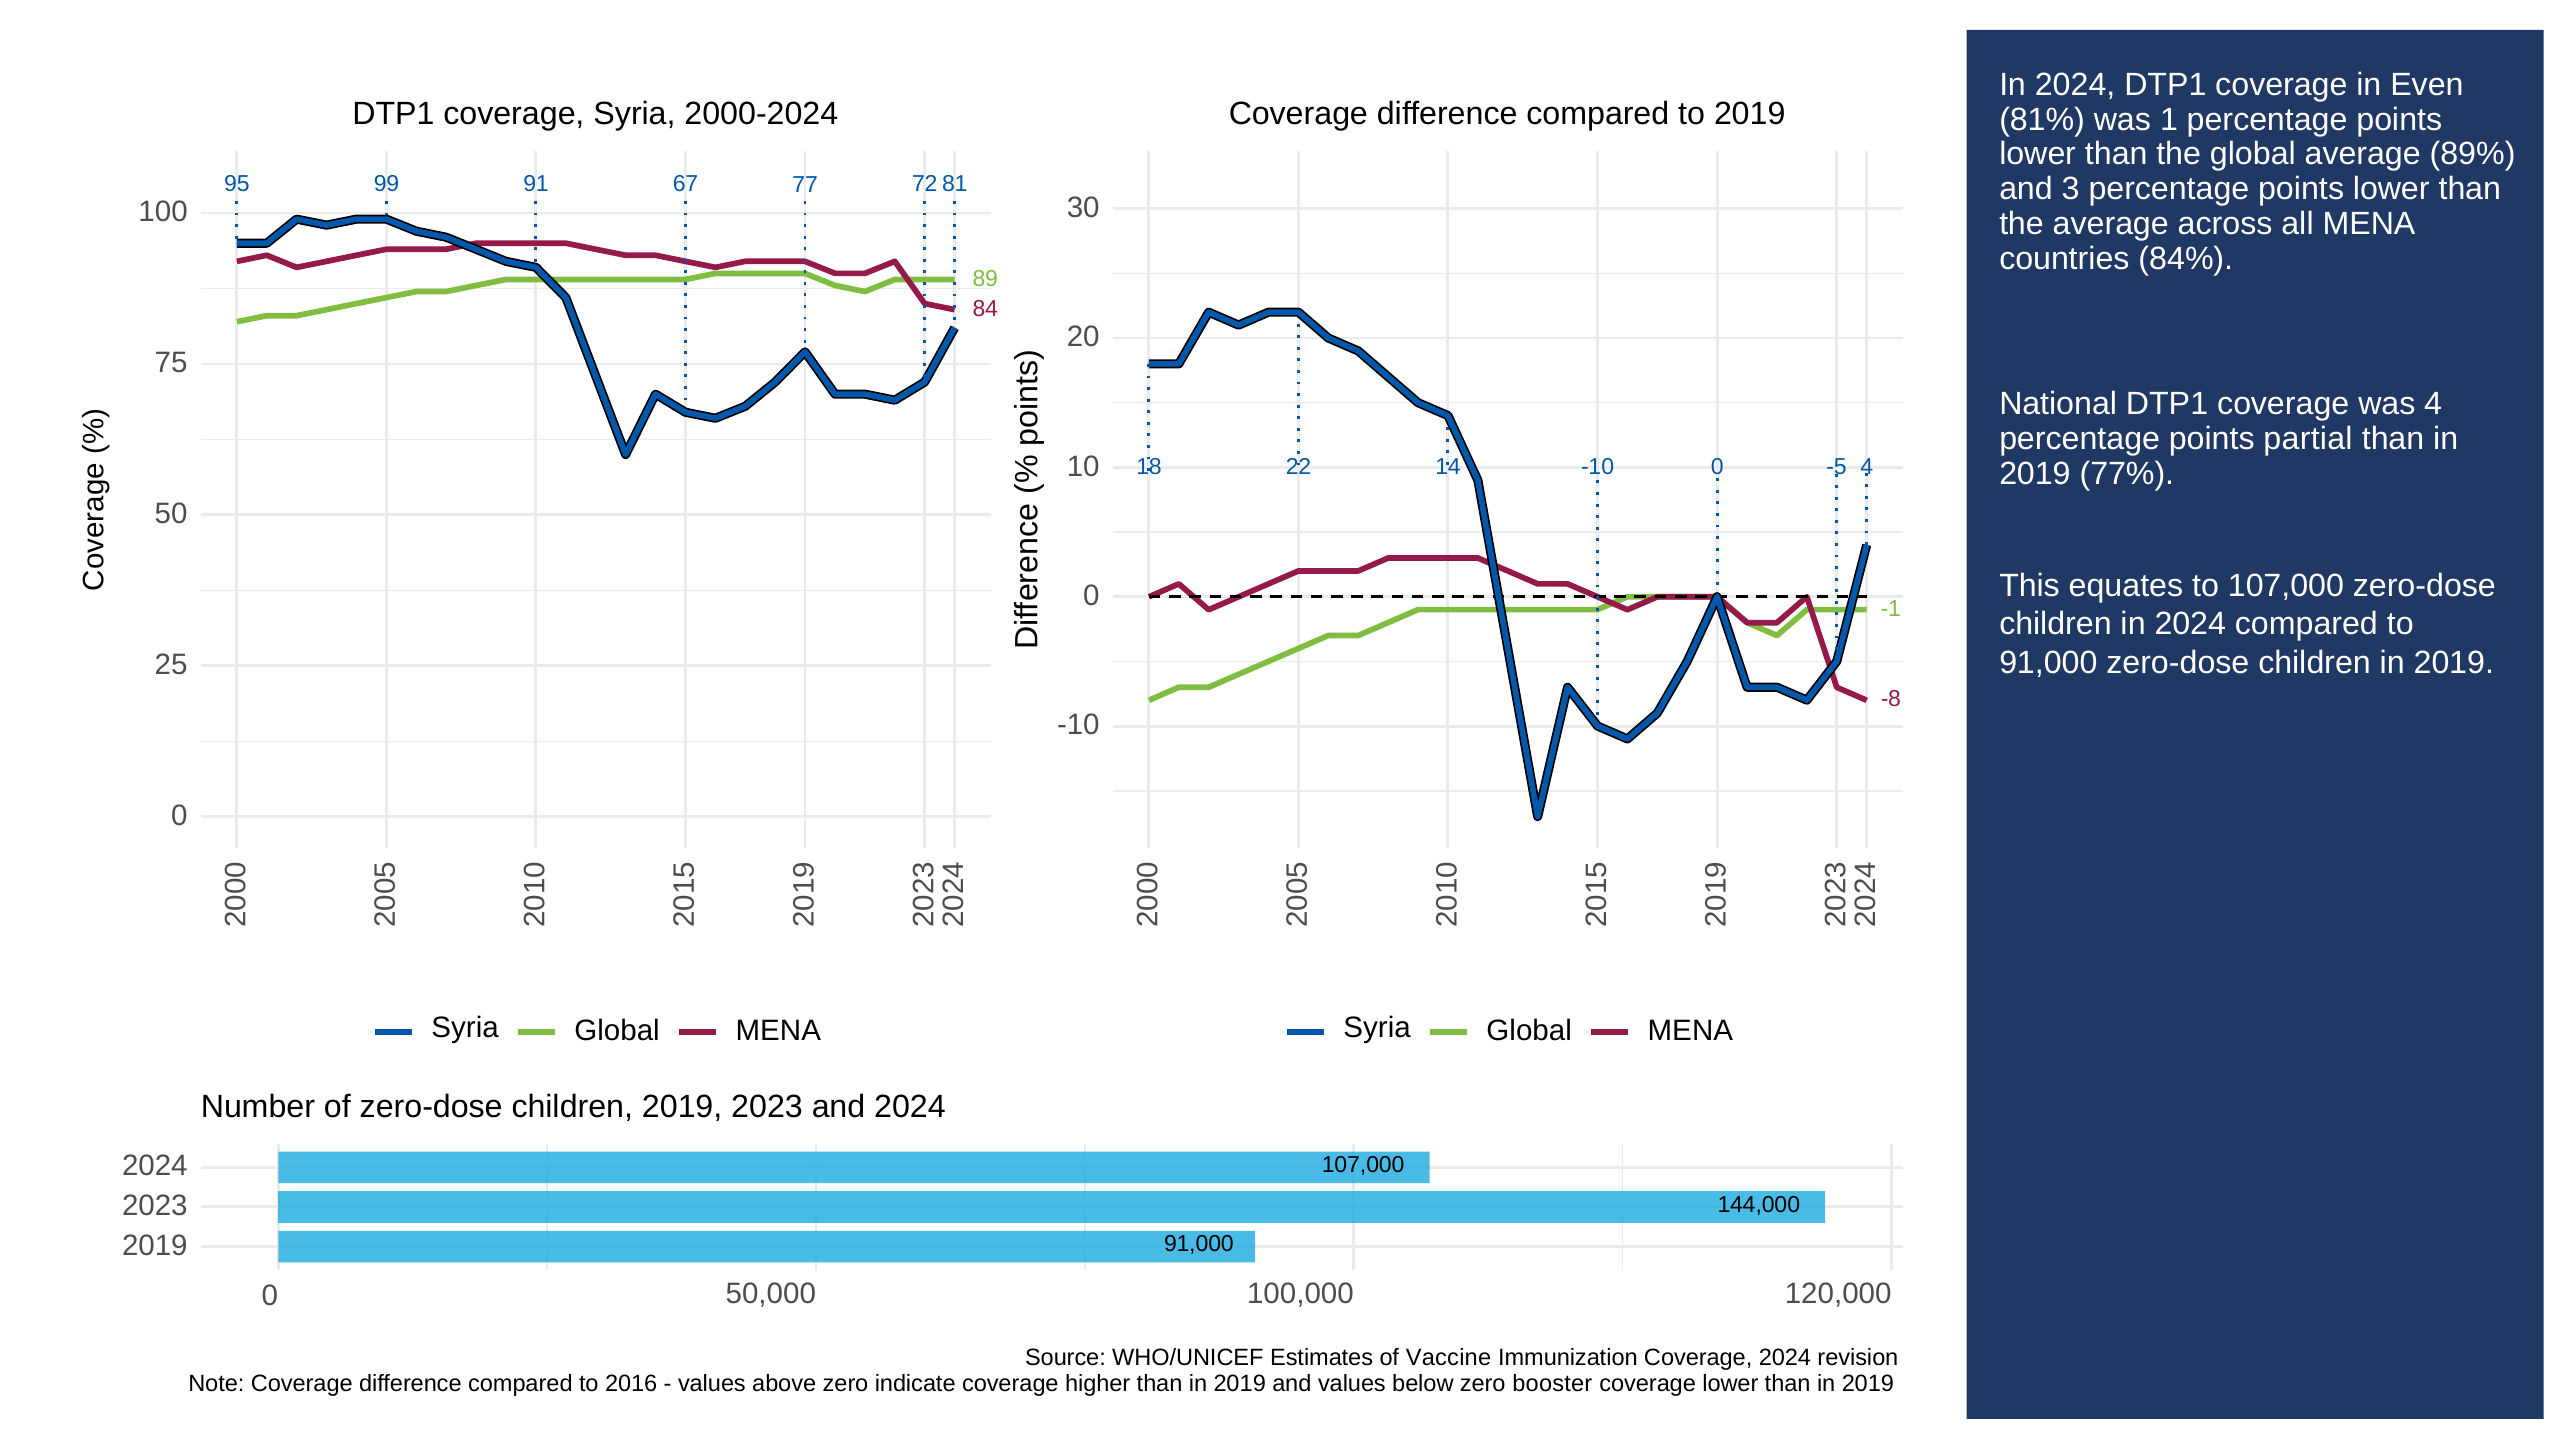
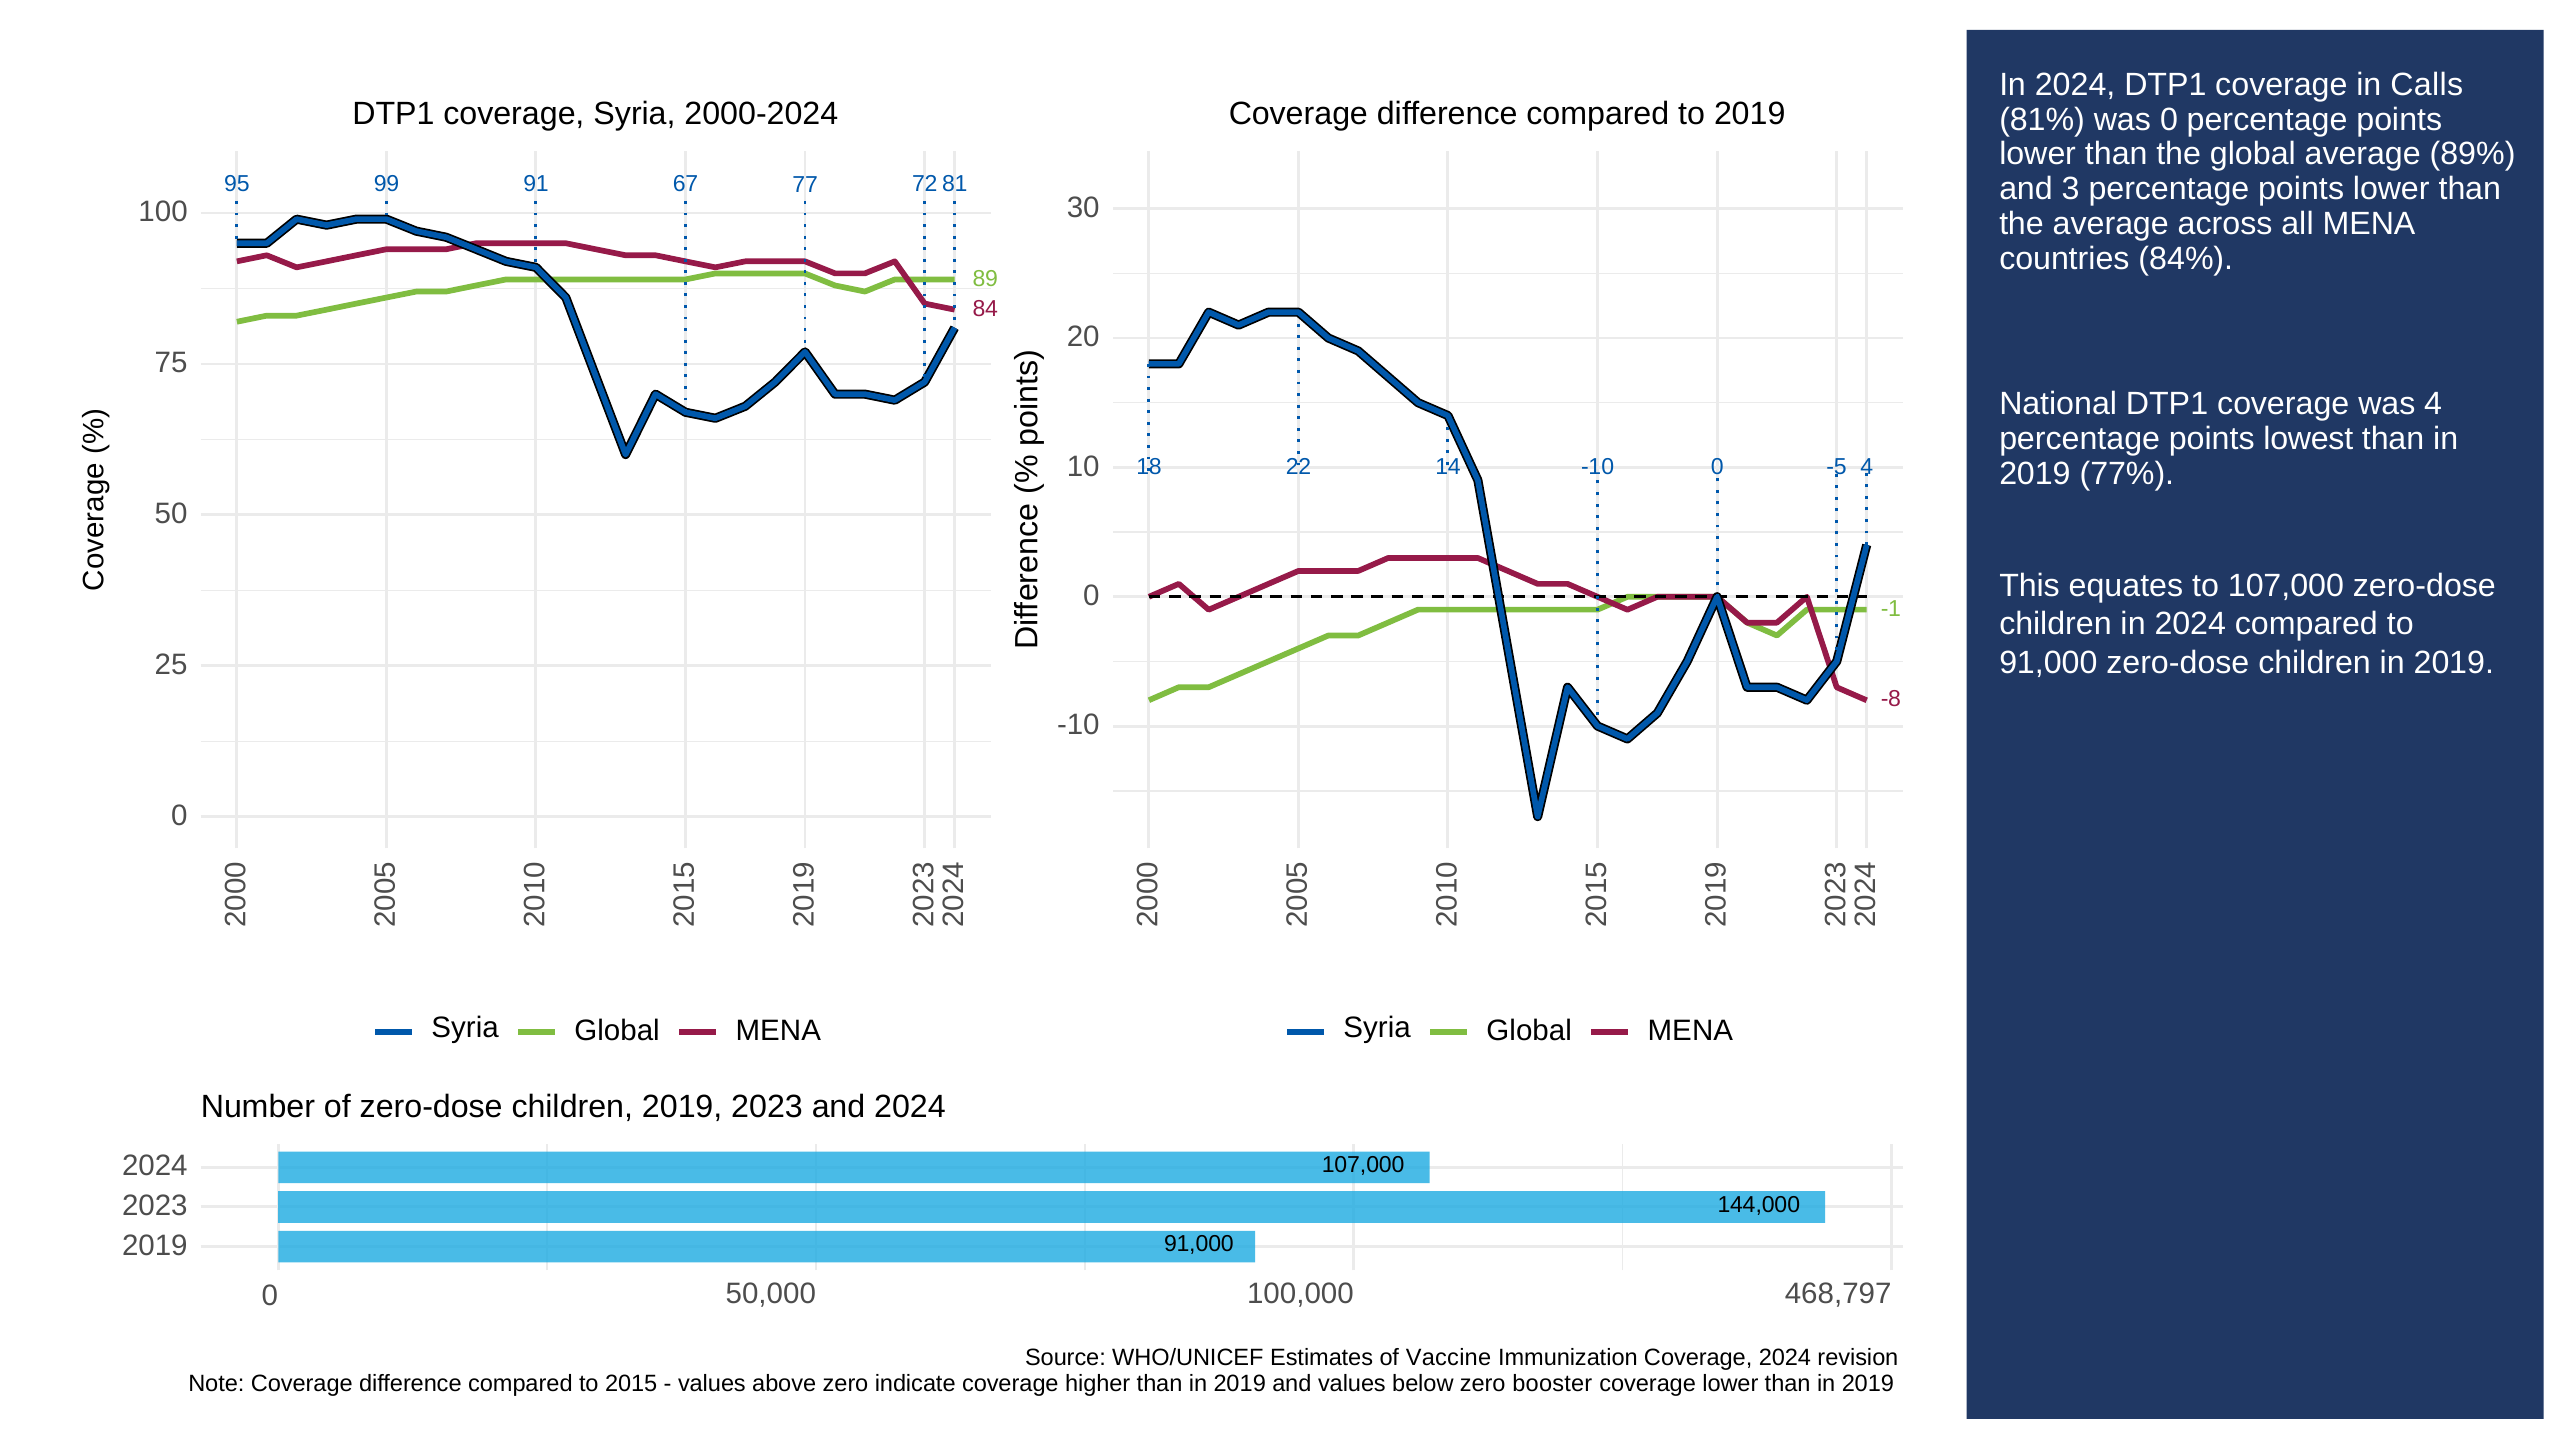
Even: Even -> Calls (2427, 85)
was 1: 1 -> 0 (2169, 119)
partial: partial -> lowest (2308, 439)
120,000: 120,000 -> 468,797 (1838, 1294)
2016: 2016 -> 2015 (631, 1383)
